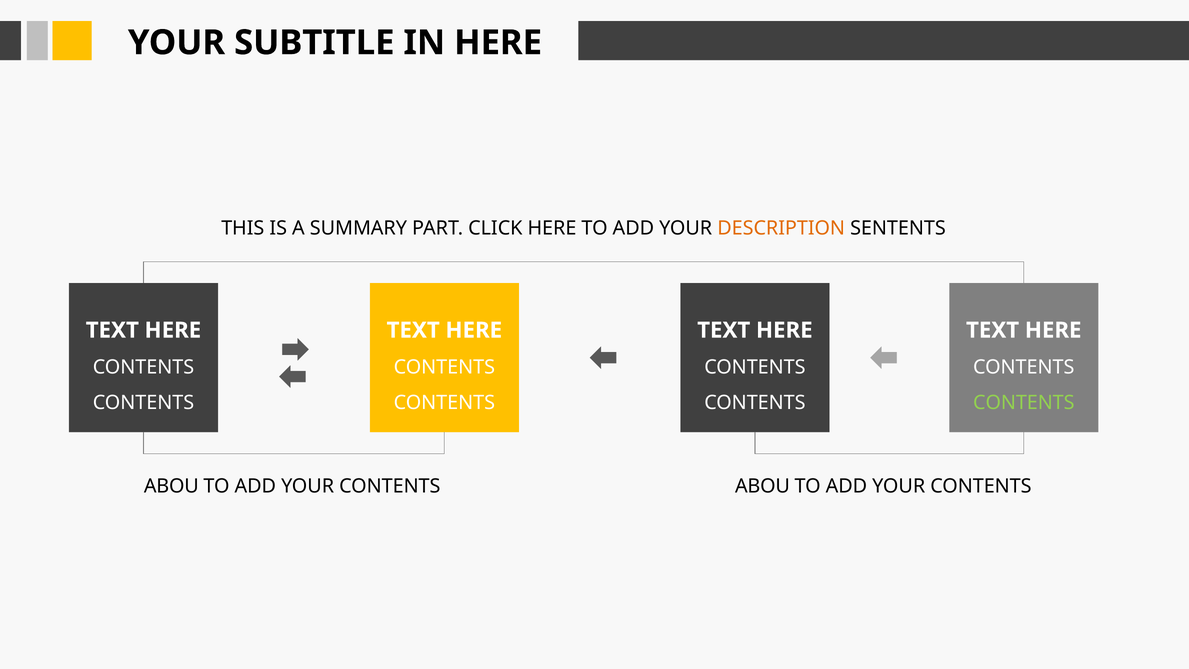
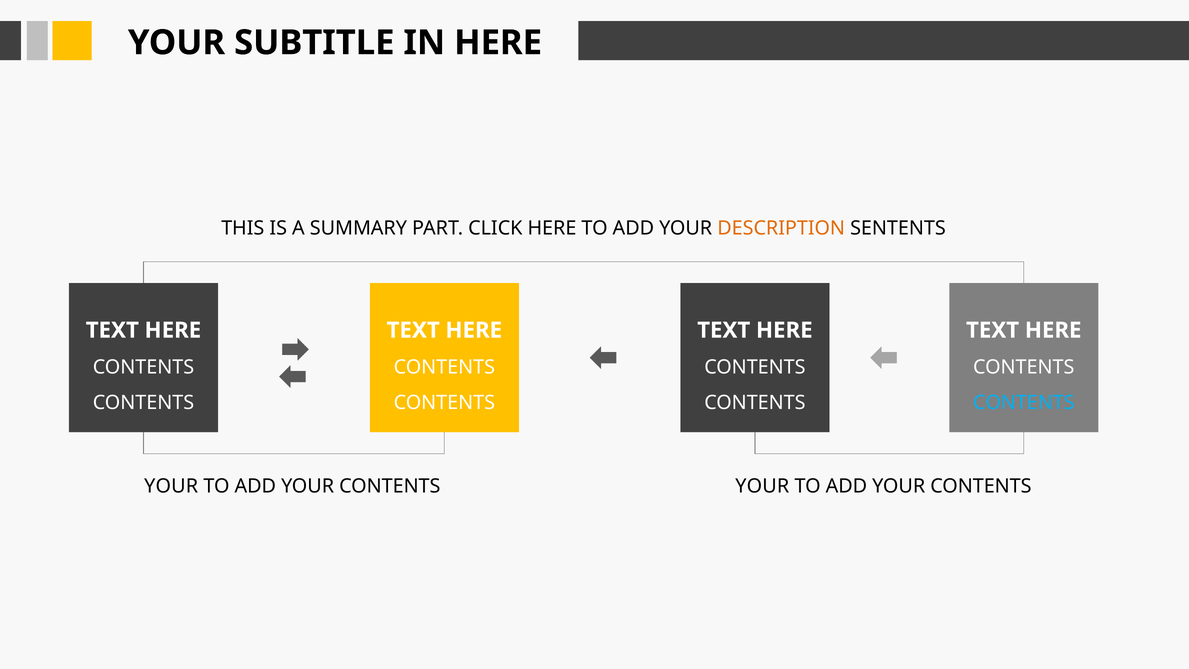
CONTENTS colour: light green -> light blue (1024, 403)
ABOU: ABOU -> YOUR (171, 486)
CONTENTS ABOU: ABOU -> YOUR (762, 486)
